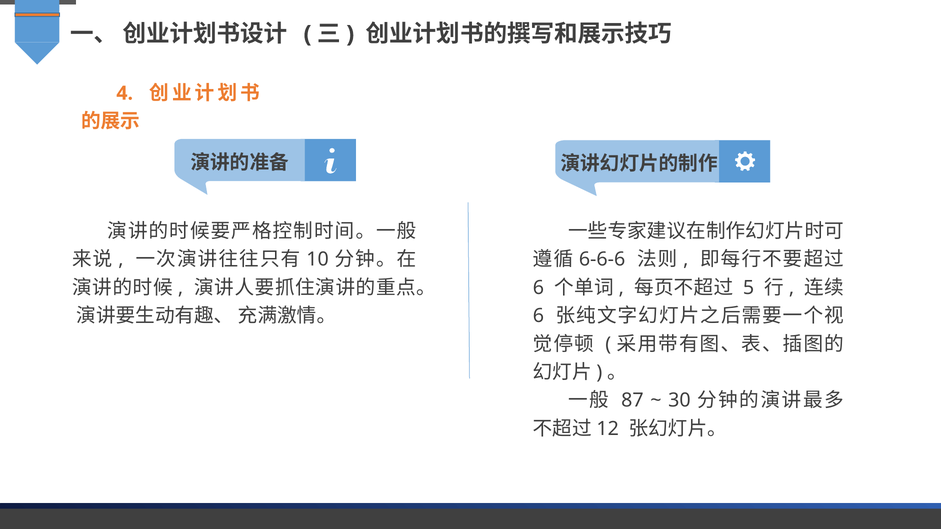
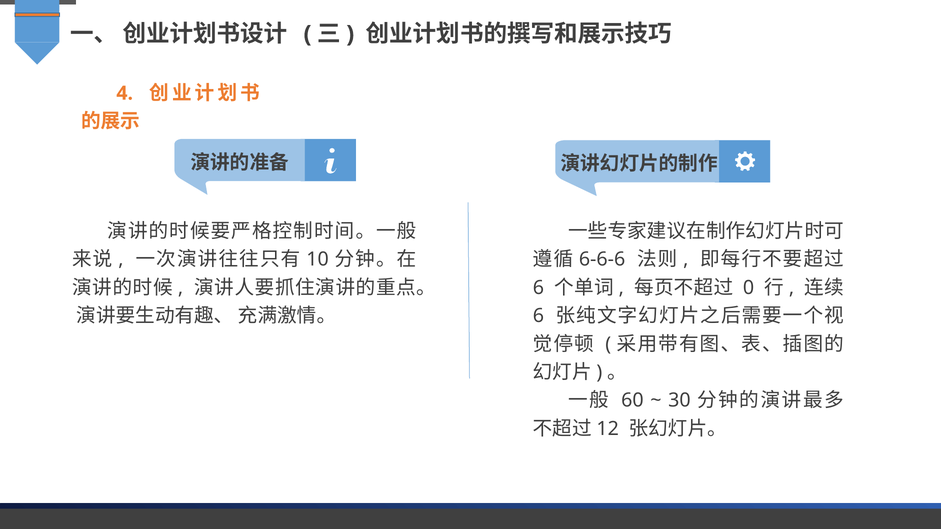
5: 5 -> 0 (749, 288)
87: 87 -> 60 (632, 401)
